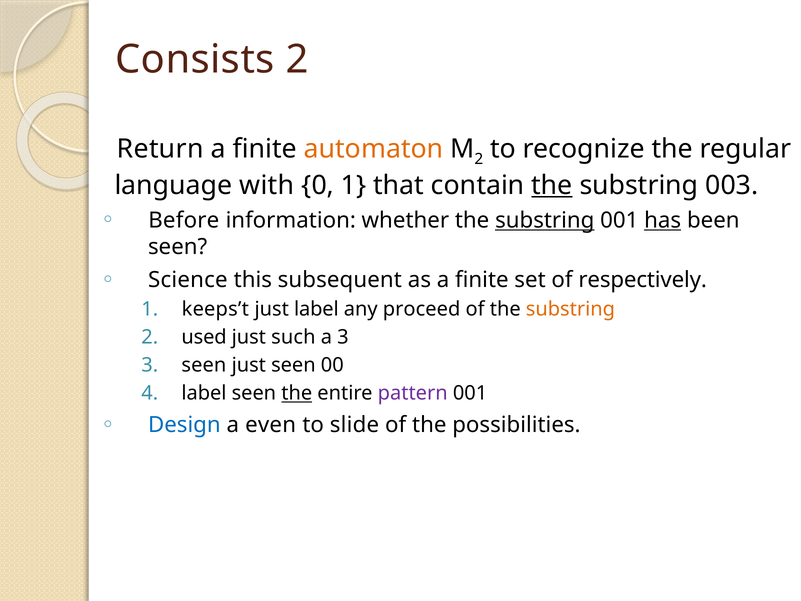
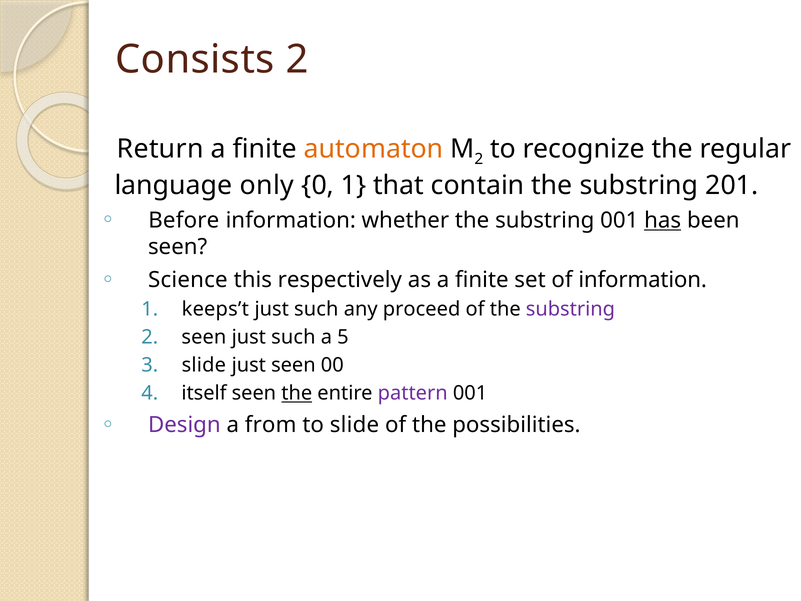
with: with -> only (267, 185)
the underline: present -> none (552, 185)
003: 003 -> 201 (732, 185)
substring underline: present -> none (545, 220)
subsequent: subsequent -> respectively (340, 280)
of respectively: respectively -> information (643, 280)
label: label -> such (316, 309)
substring colour: orange -> purple (570, 309)
2 used: used -> seen (204, 337)
a 3: 3 -> 5 (343, 337)
seen: seen -> slide (204, 365)
label: label -> itself (204, 393)
Design colour: blue -> purple (184, 425)
even: even -> from (271, 425)
